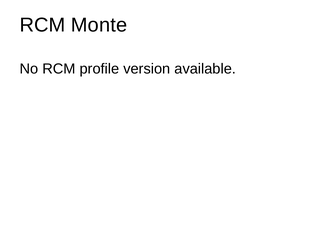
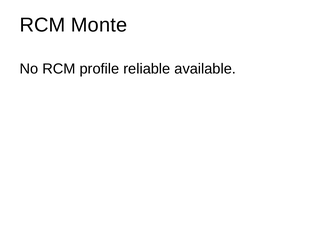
version: version -> reliable (147, 69)
